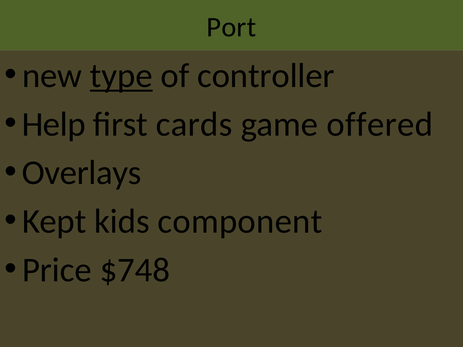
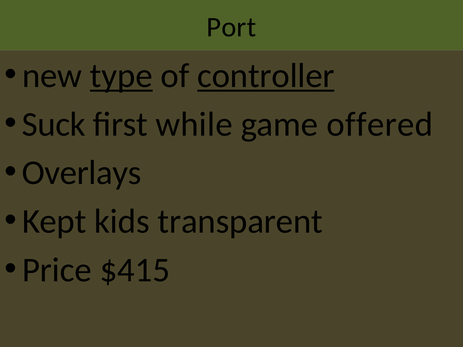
controller underline: none -> present (266, 76)
Help: Help -> Suck (54, 124)
cards: cards -> while (194, 124)
component: component -> transparent (240, 222)
$748: $748 -> $415 (135, 270)
